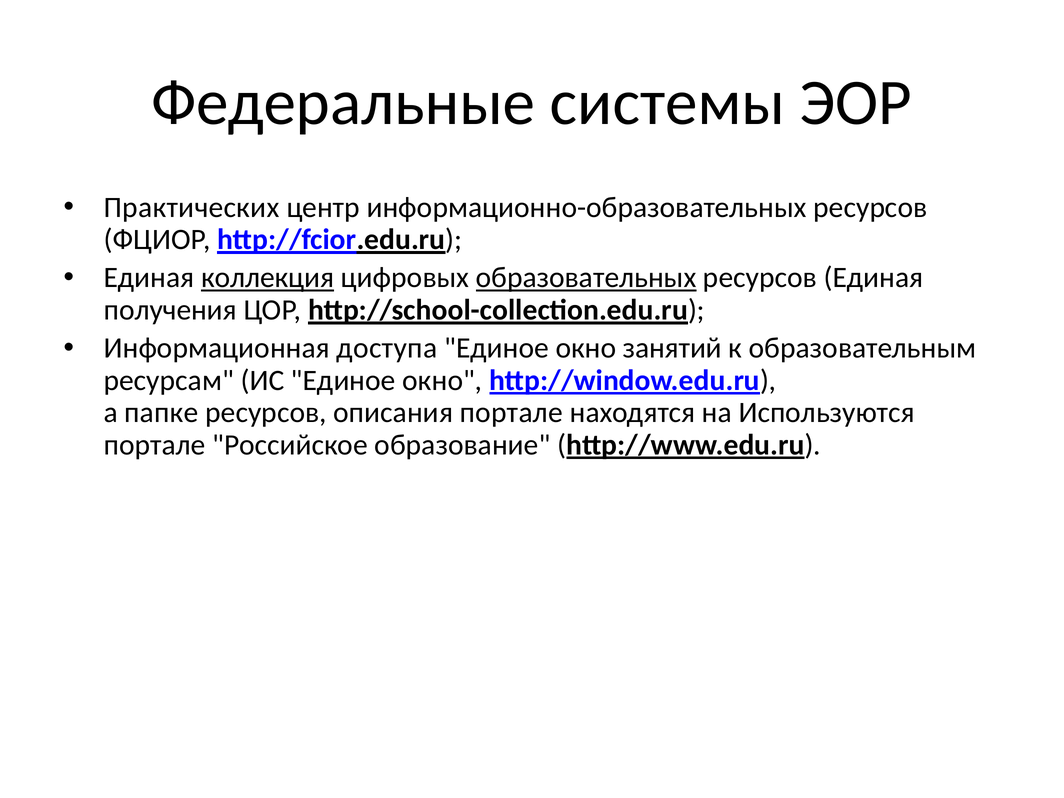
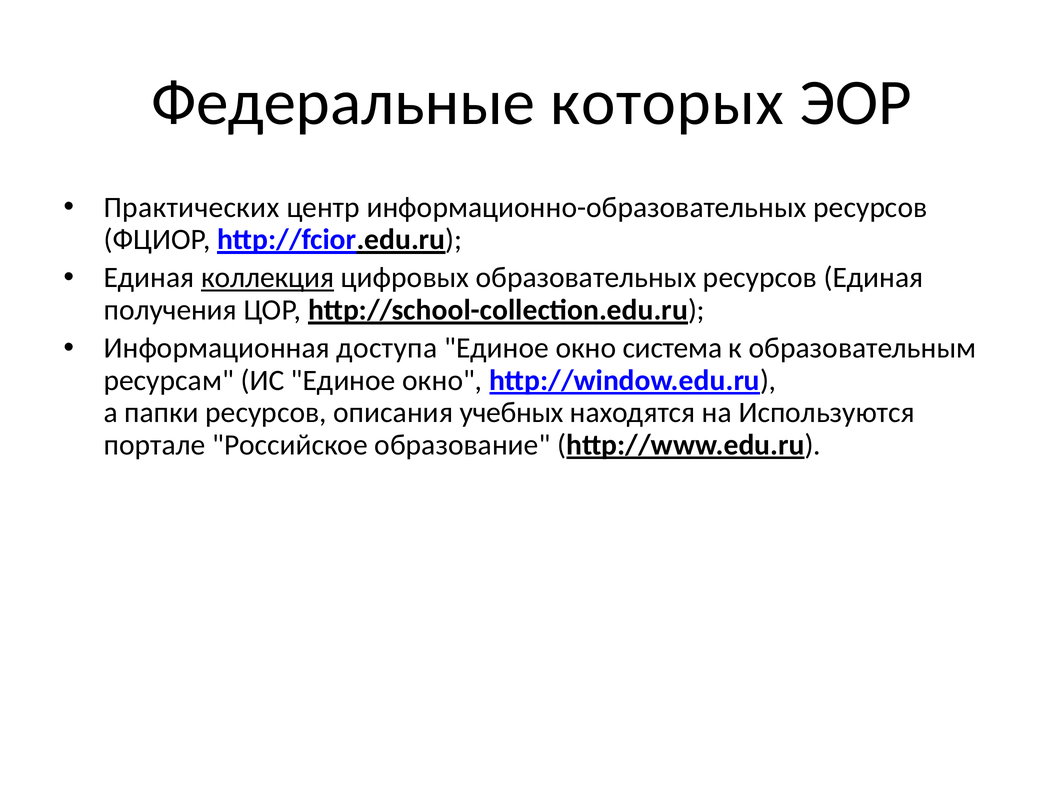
системы: системы -> которых (667, 103)
образовательных underline: present -> none (586, 278)
занятий: занятий -> система (672, 348)
папке: папке -> папки (162, 413)
описания портале: портале -> учебных (512, 413)
